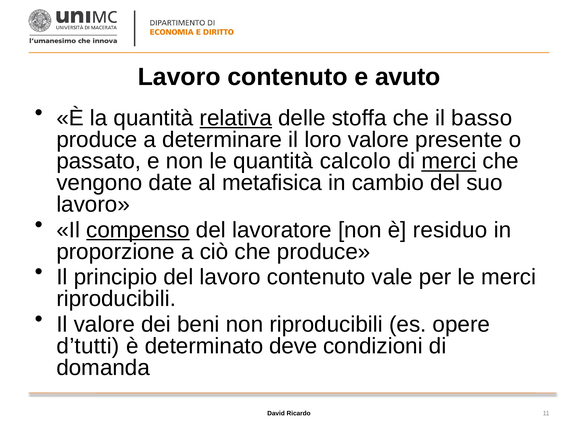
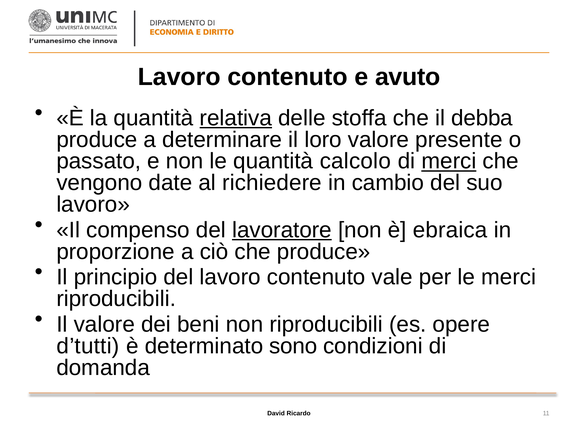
basso: basso -> debba (482, 118)
metafisica: metafisica -> richiedere (272, 183)
compenso underline: present -> none (138, 230)
lavoratore underline: none -> present (282, 230)
residuo: residuo -> ebraica (450, 230)
deve: deve -> sono (293, 346)
